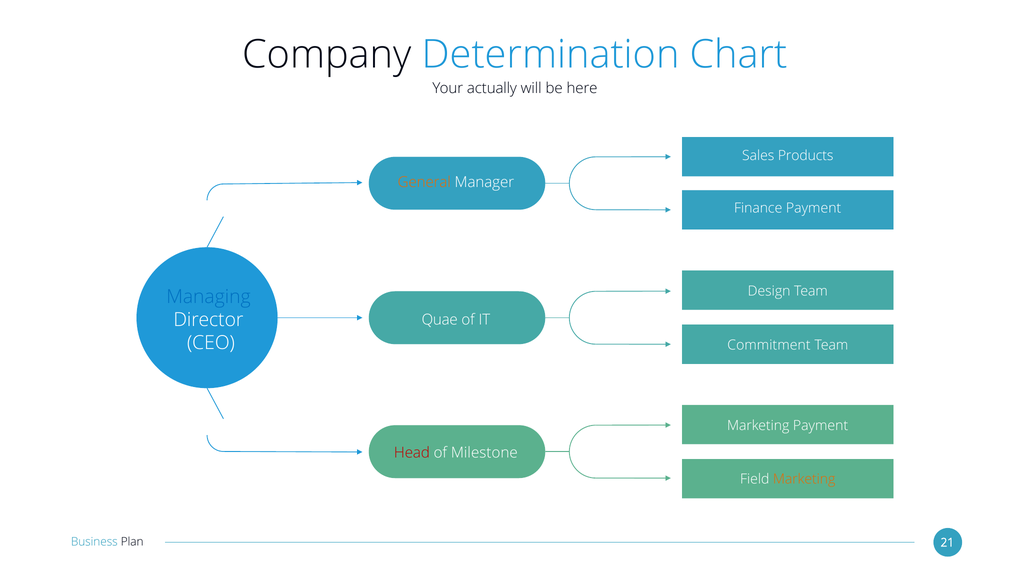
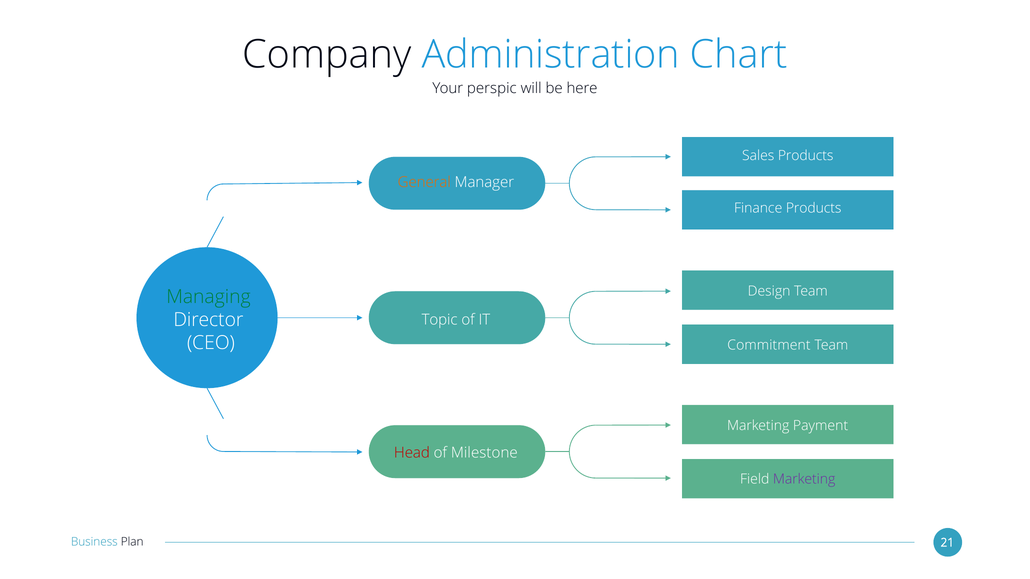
Determination: Determination -> Administration (551, 55)
actually: actually -> perspic (492, 88)
Finance Payment: Payment -> Products (814, 208)
Managing colour: blue -> green (208, 297)
Quae: Quae -> Topic (440, 320)
Marketing colour: orange -> purple (804, 479)
